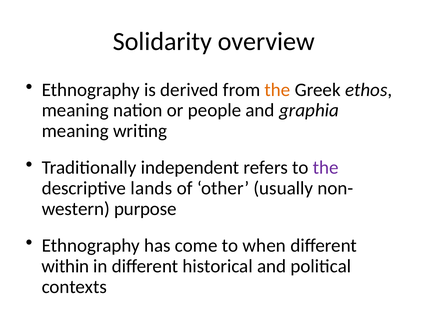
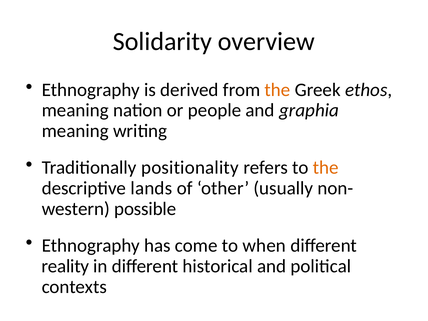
independent: independent -> positionality (190, 168)
the colour: purple -> orange (326, 168)
purpose: purpose -> possible (145, 209)
within: within -> reality (65, 266)
